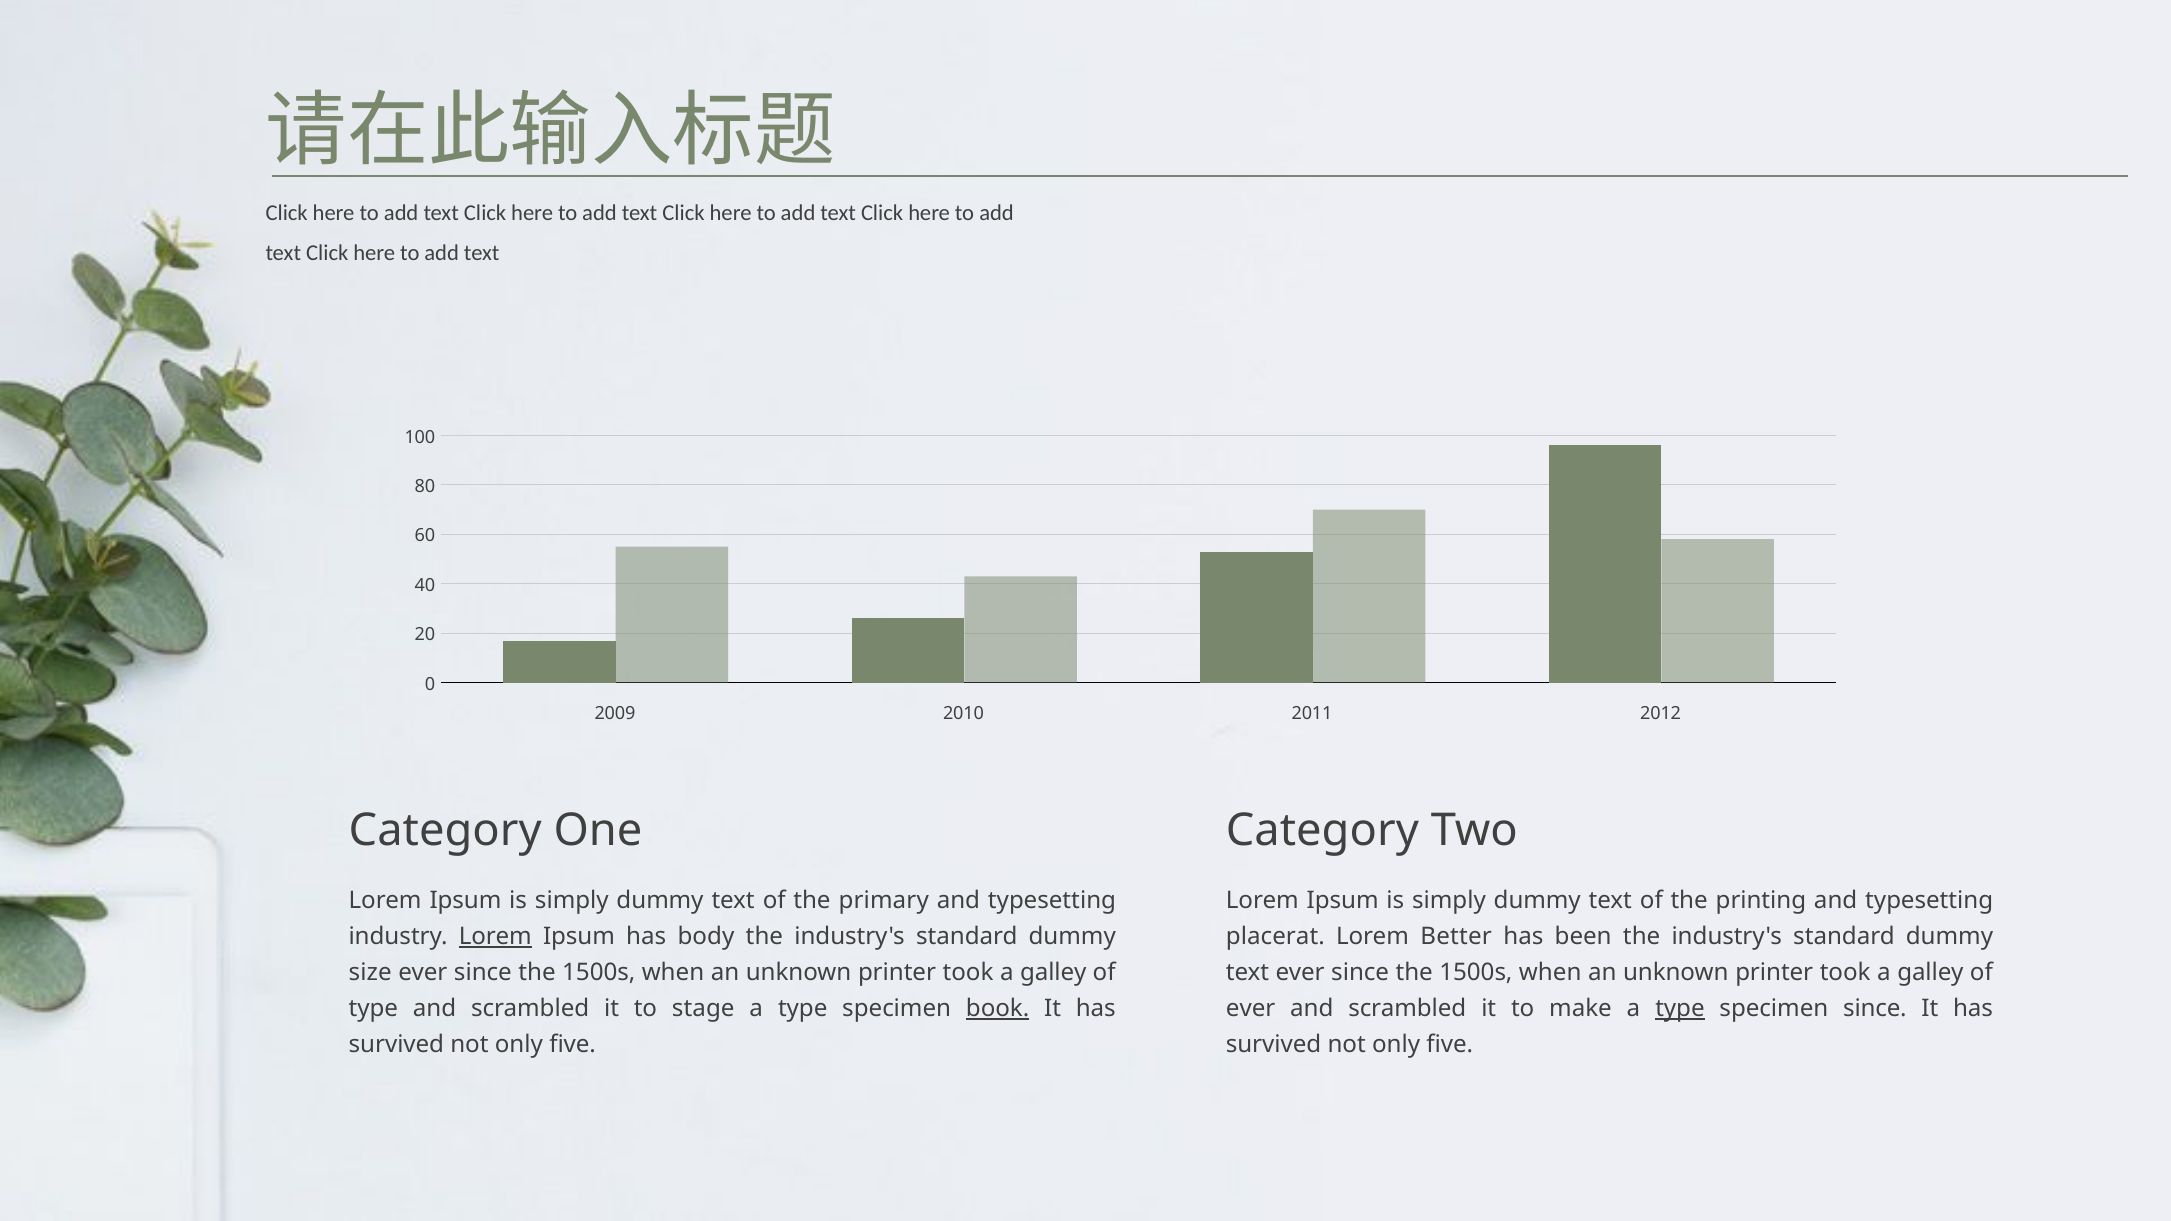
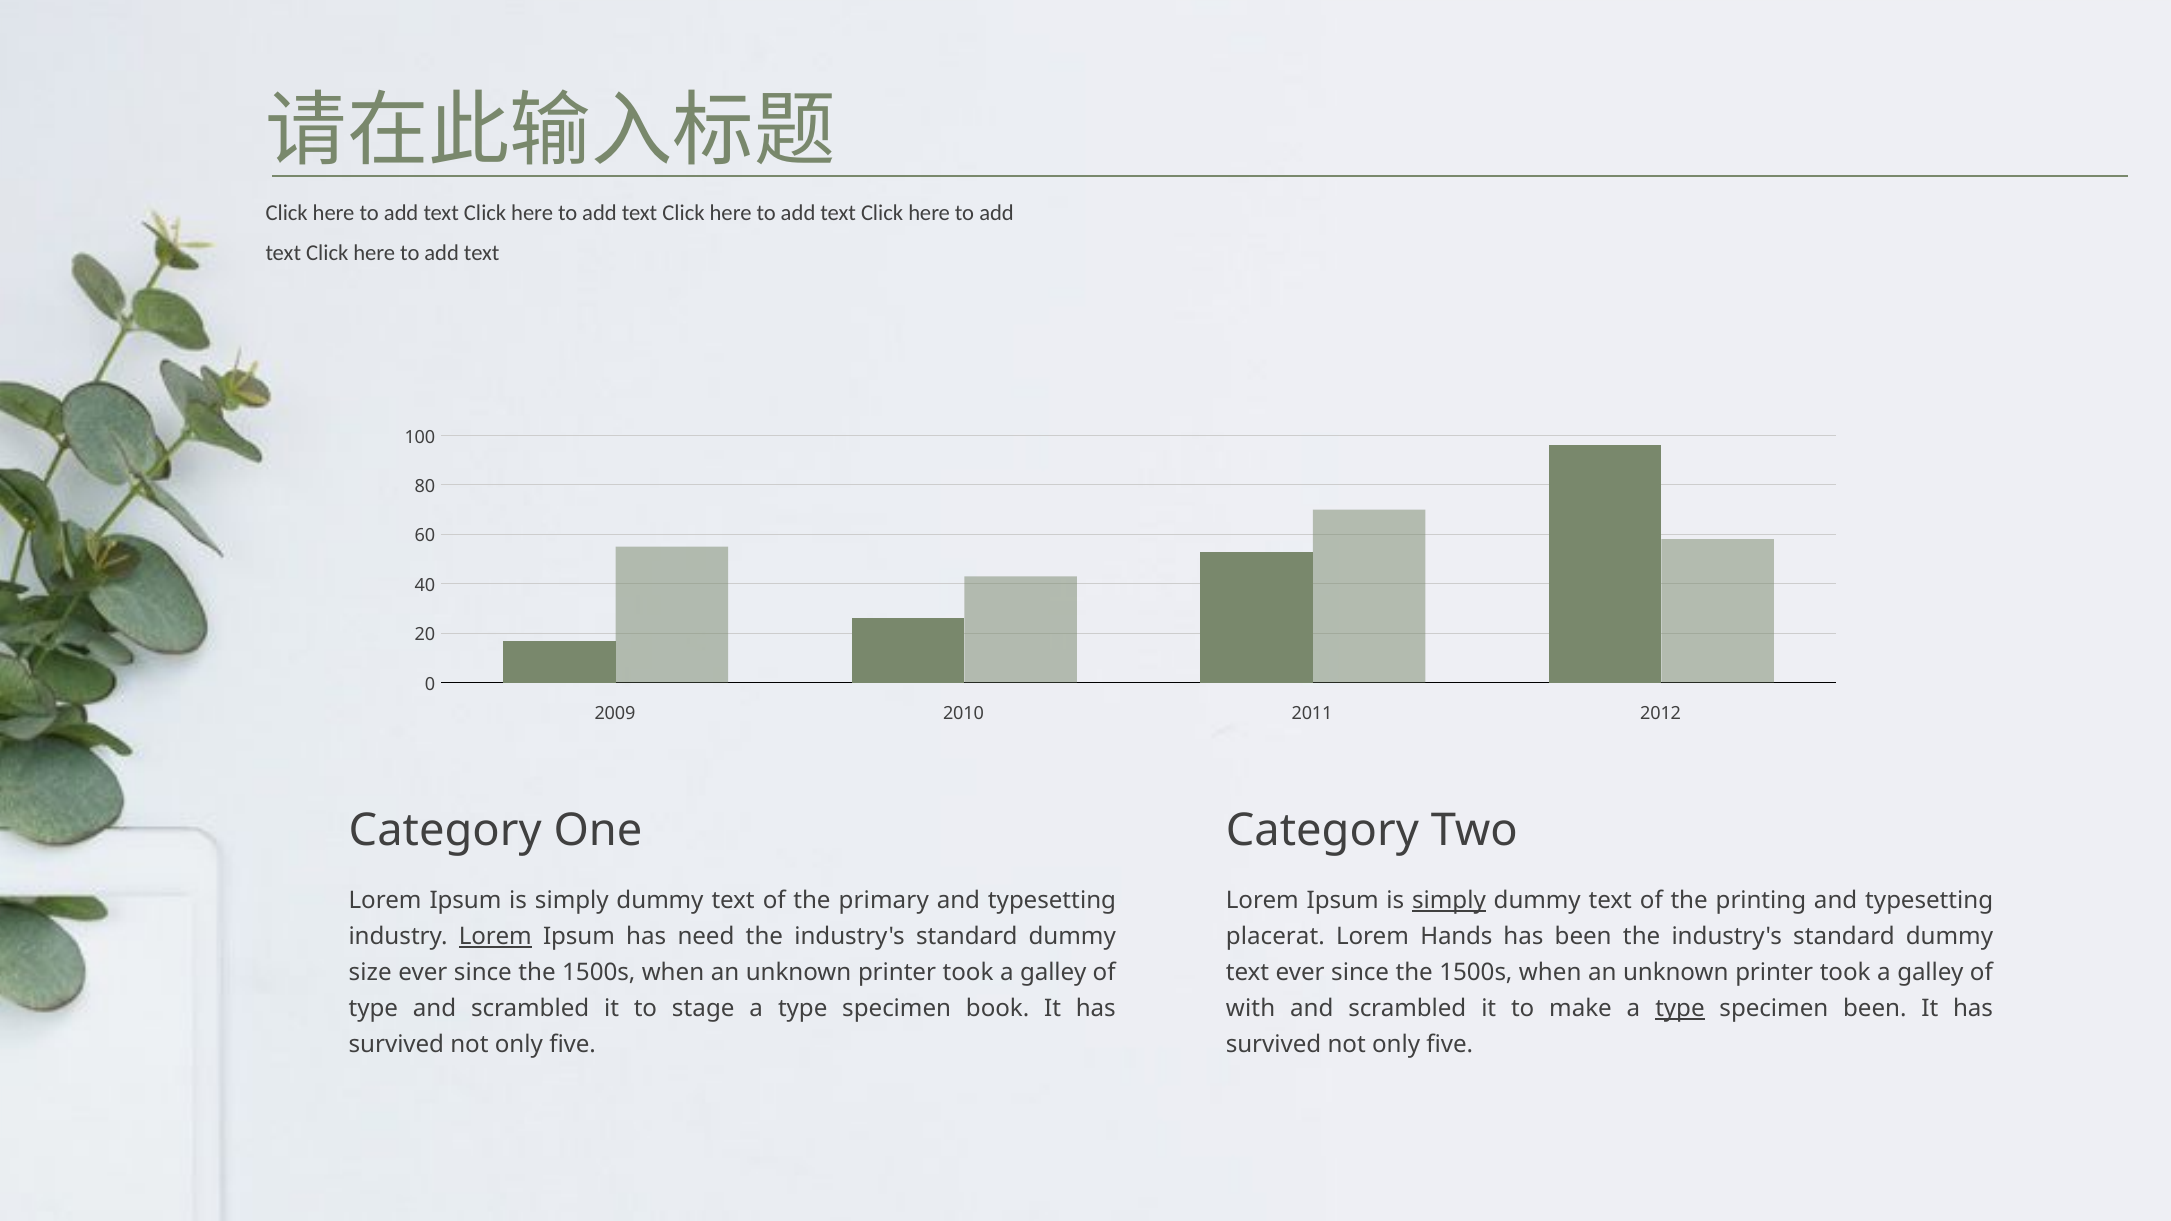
simply underline: none -> present (1449, 901)
body: body -> need (706, 937)
Better: Better -> Hands (1456, 937)
book underline: present -> none (998, 1009)
ever: ever -> with (1251, 1009)
specimen since: since -> been (1875, 1009)
